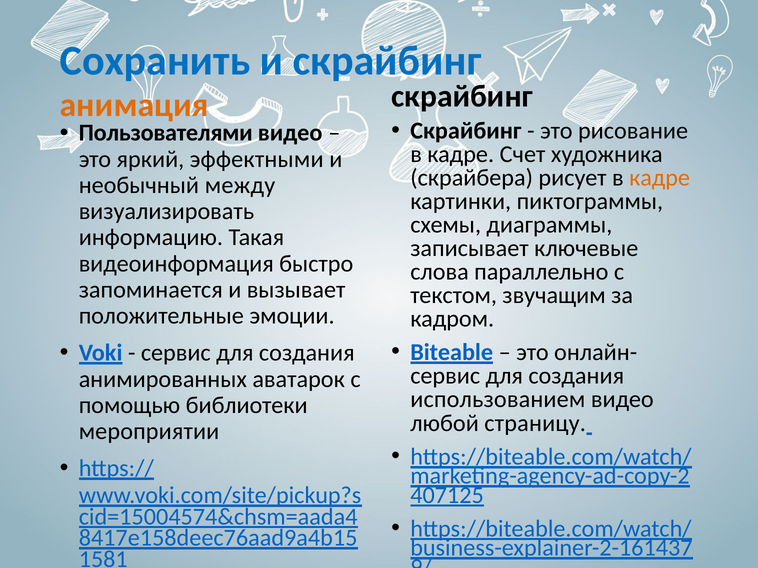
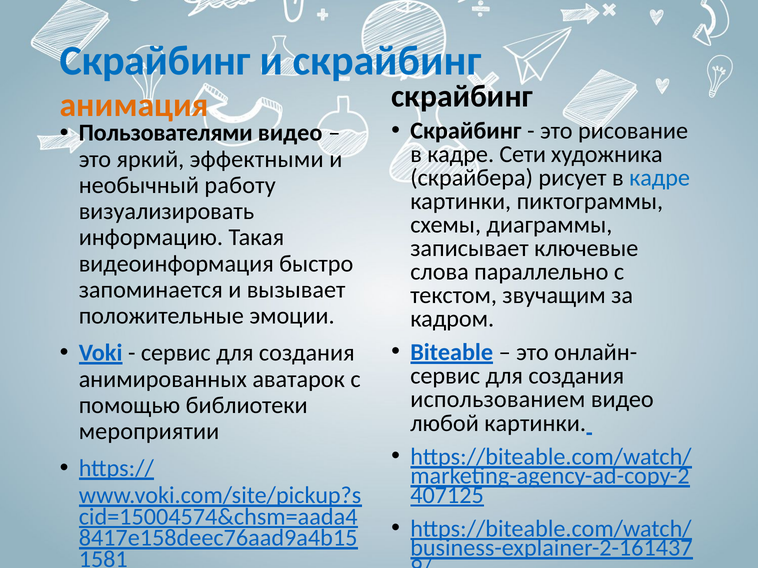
Сохранить: Сохранить -> Скрайбинг (155, 61)
Счет: Счет -> Сети (523, 155)
кадре colour: orange -> blue (660, 178)
между: между -> работу (240, 185)
любой страницу: страницу -> картинки (535, 424)
